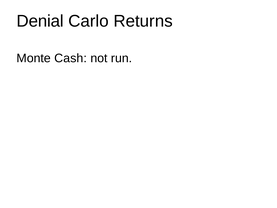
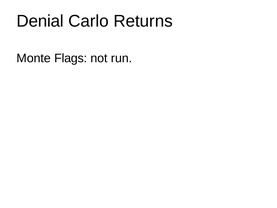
Cash: Cash -> Flags (71, 58)
